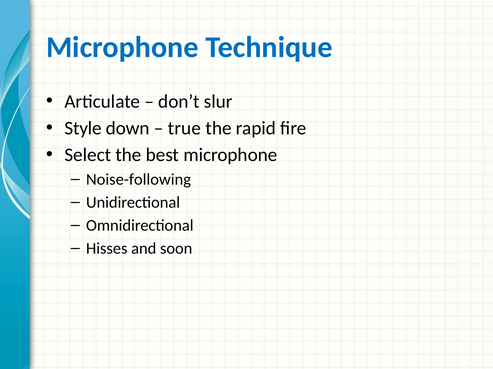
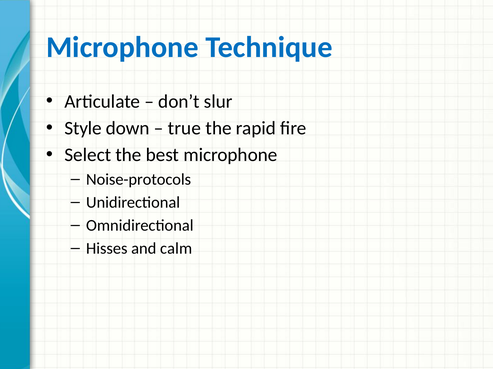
Noise-following: Noise-following -> Noise-protocols (139, 180)
soon: soon -> calm (176, 249)
